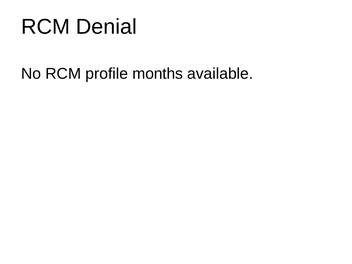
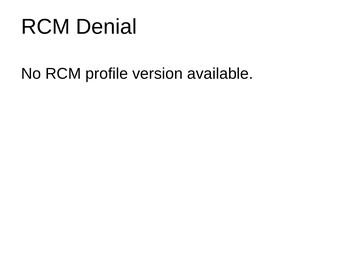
months: months -> version (158, 74)
